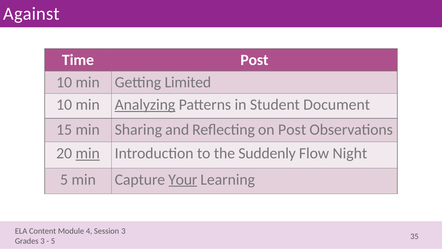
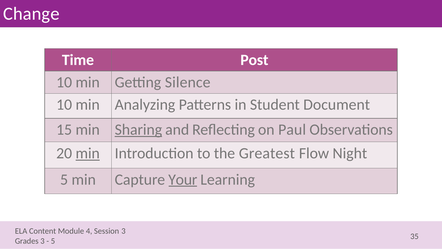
Against: Against -> Change (31, 14)
Limited: Limited -> Silence (188, 82)
Analyzing underline: present -> none (145, 105)
Sharing underline: none -> present (138, 130)
on Post: Post -> Paul (292, 130)
Suddenly: Suddenly -> Greatest (267, 153)
